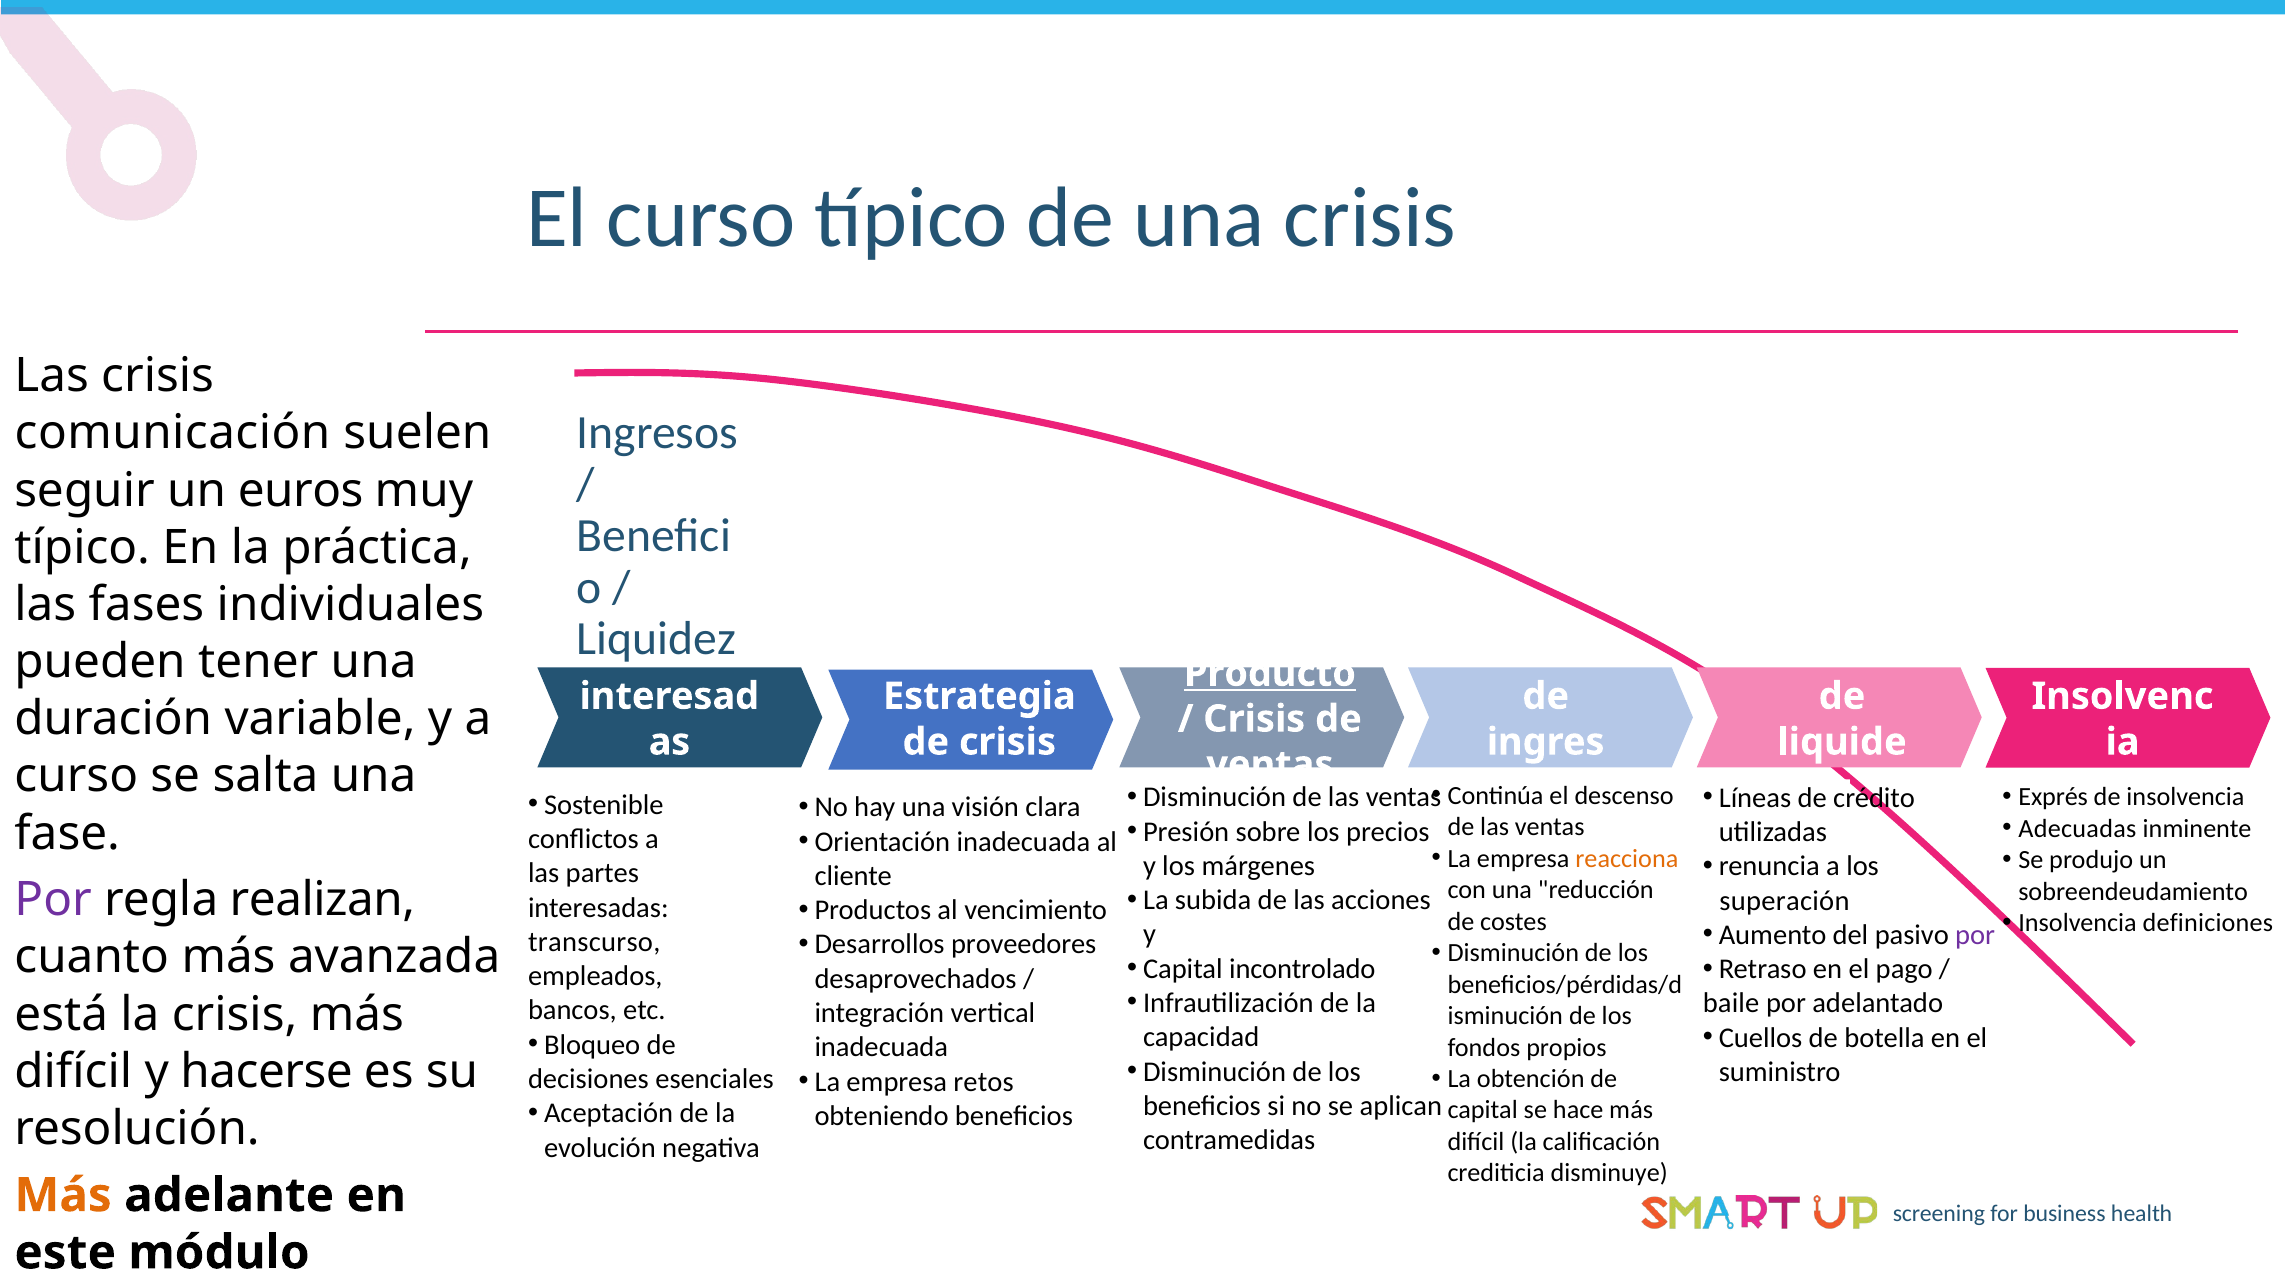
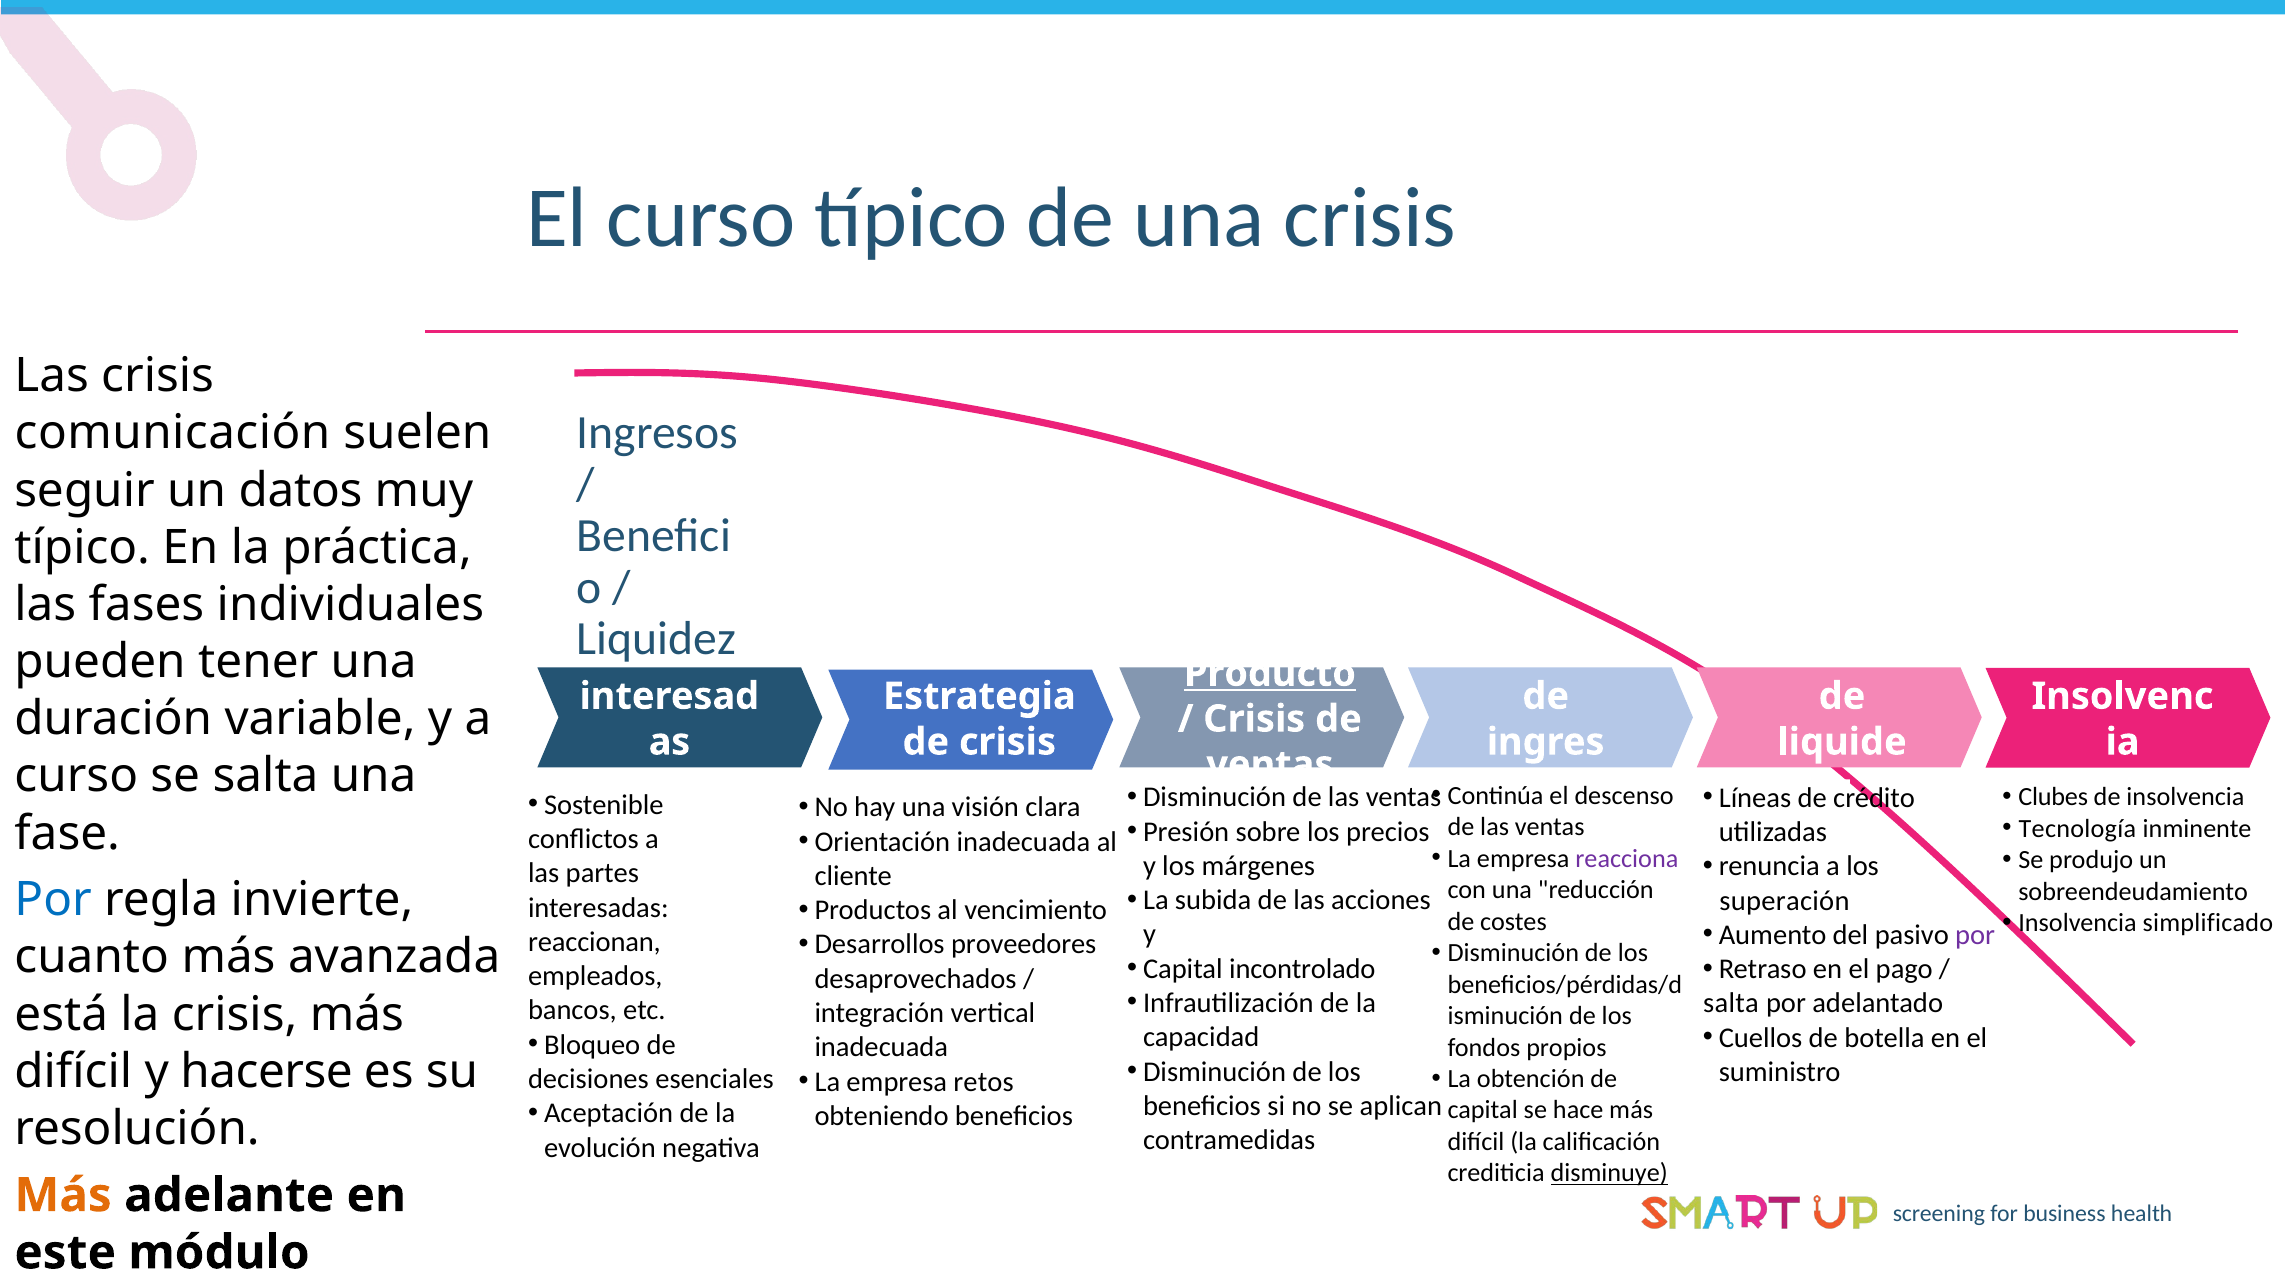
euros: euros -> datos (301, 490)
Exprés: Exprés -> Clubes (2053, 797)
Adecuadas: Adecuadas -> Tecnología (2077, 828)
reacciona colour: orange -> purple (1627, 858)
Por colour: purple -> blue (53, 900)
realizan: realizan -> invierte (322, 900)
definiciones: definiciones -> simplificado (2208, 923)
transcurso: transcurso -> reaccionan (594, 941)
baile: baile -> salta (1731, 1003)
disminuye underline: none -> present (1609, 1173)
